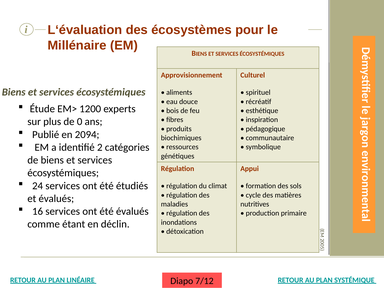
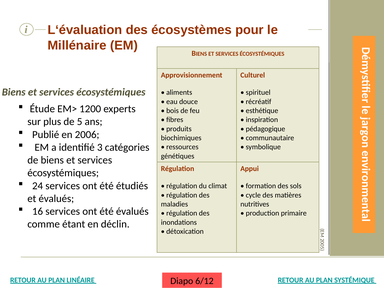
de 0: 0 -> 5 (80, 122)
2094: 2094 -> 2006 (87, 135)
identifié 2: 2 -> 3 (100, 147)
7/12: 7/12 -> 6/12 (204, 281)
